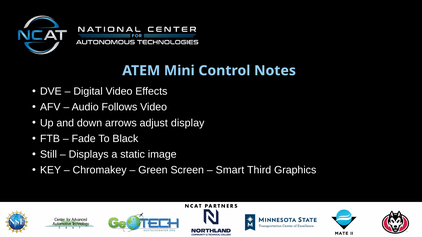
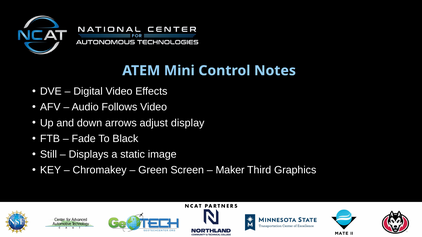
Smart: Smart -> Maker (230, 170)
